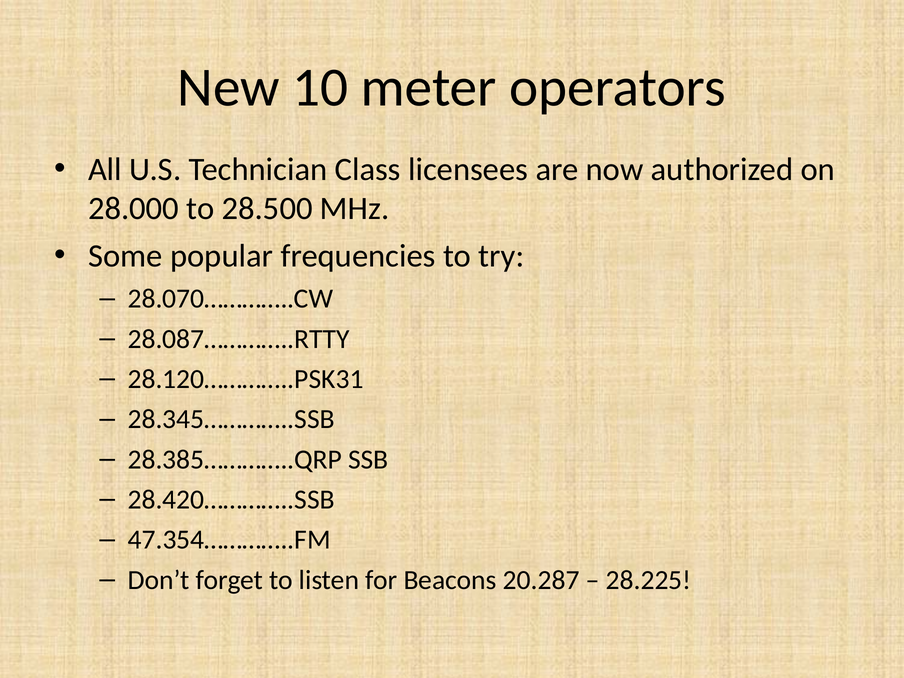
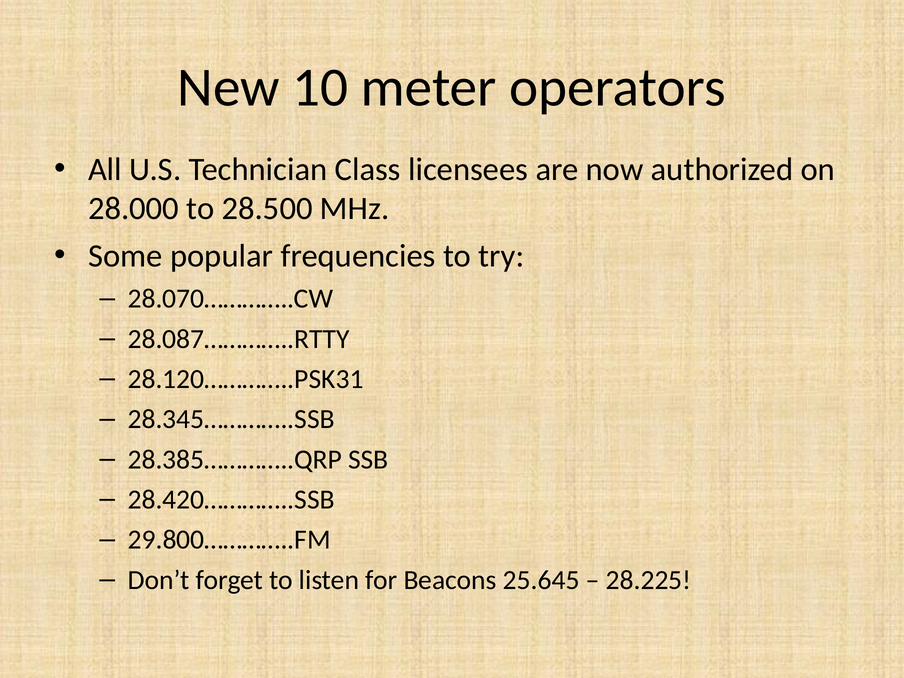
47.354…………..FM: 47.354…………..FM -> 29.800…………..FM (229, 540)
20.287: 20.287 -> 25.645 (541, 580)
